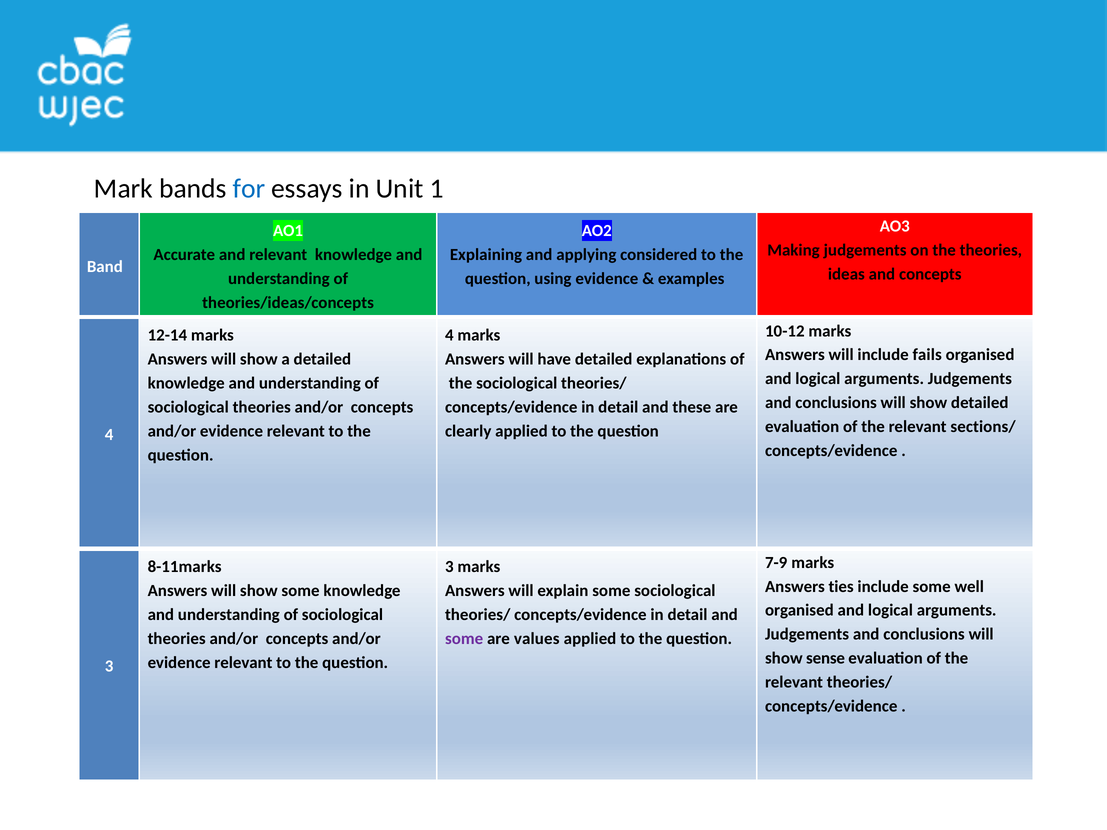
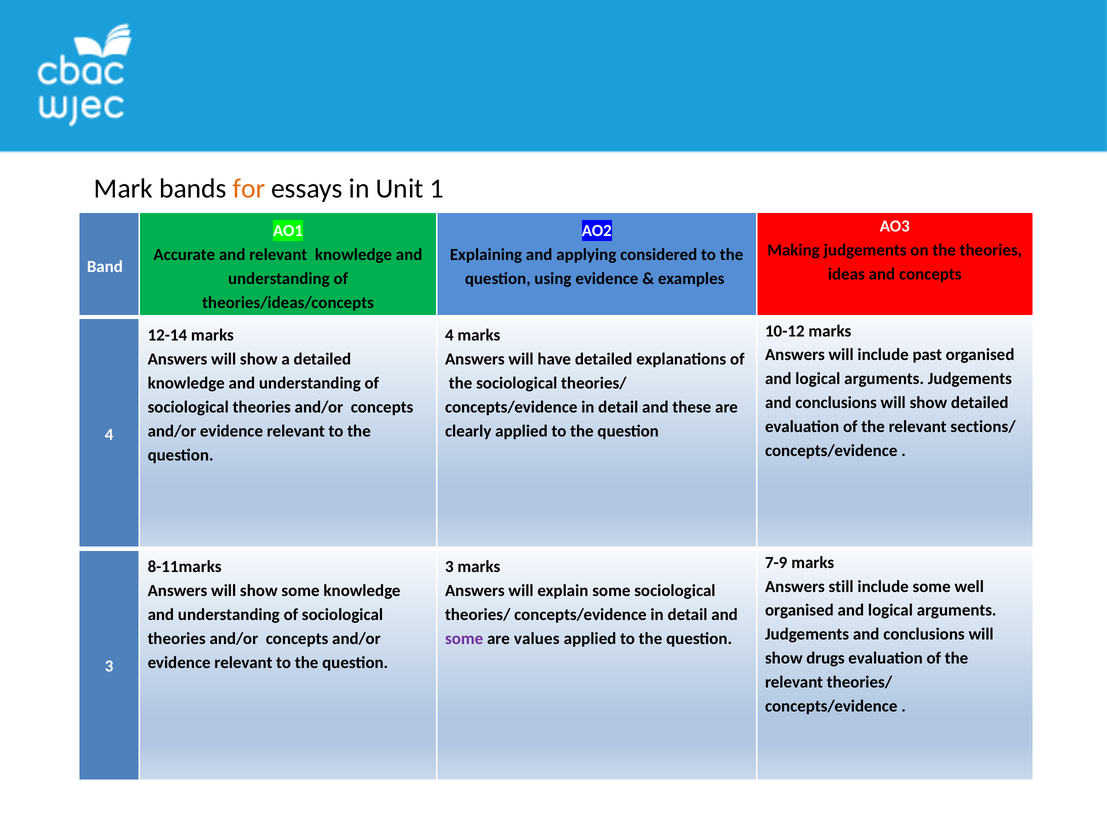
for colour: blue -> orange (249, 189)
fails: fails -> past (927, 355)
ties: ties -> still (841, 587)
sense: sense -> drugs (826, 659)
